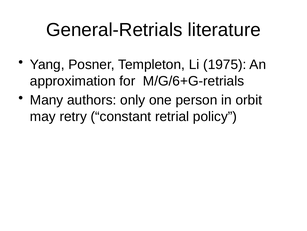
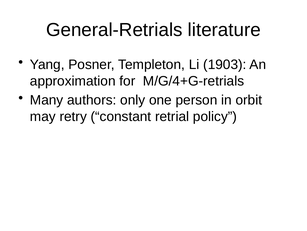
1975: 1975 -> 1903 (225, 64)
M/G/6+G-retrials: M/G/6+G-retrials -> M/G/4+G-retrials (194, 81)
